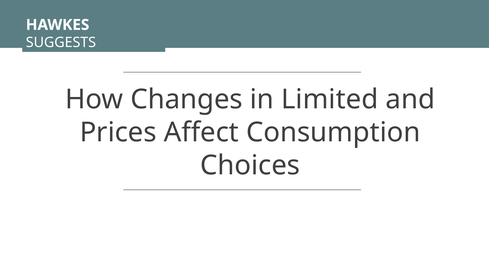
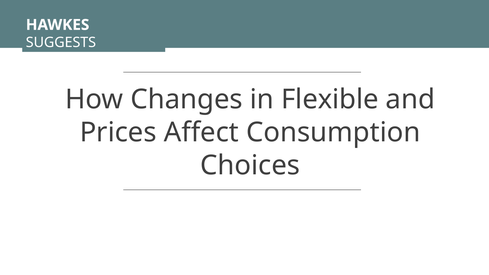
Limited: Limited -> Flexible (330, 100)
